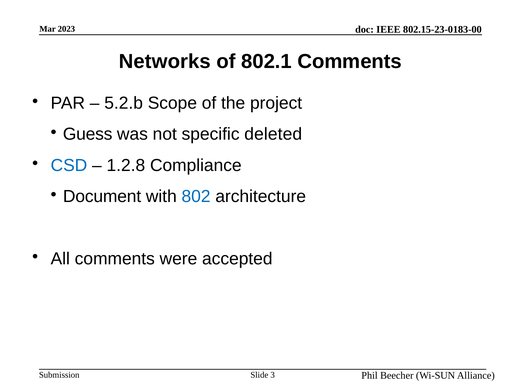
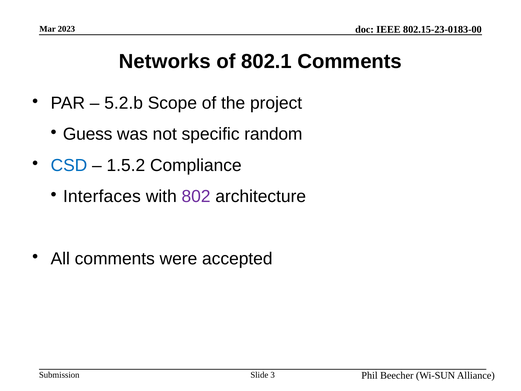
deleted: deleted -> random (273, 134)
1.2.8: 1.2.8 -> 1.5.2 (126, 165)
Document: Document -> Interfaces (102, 196)
802 colour: blue -> purple (196, 196)
